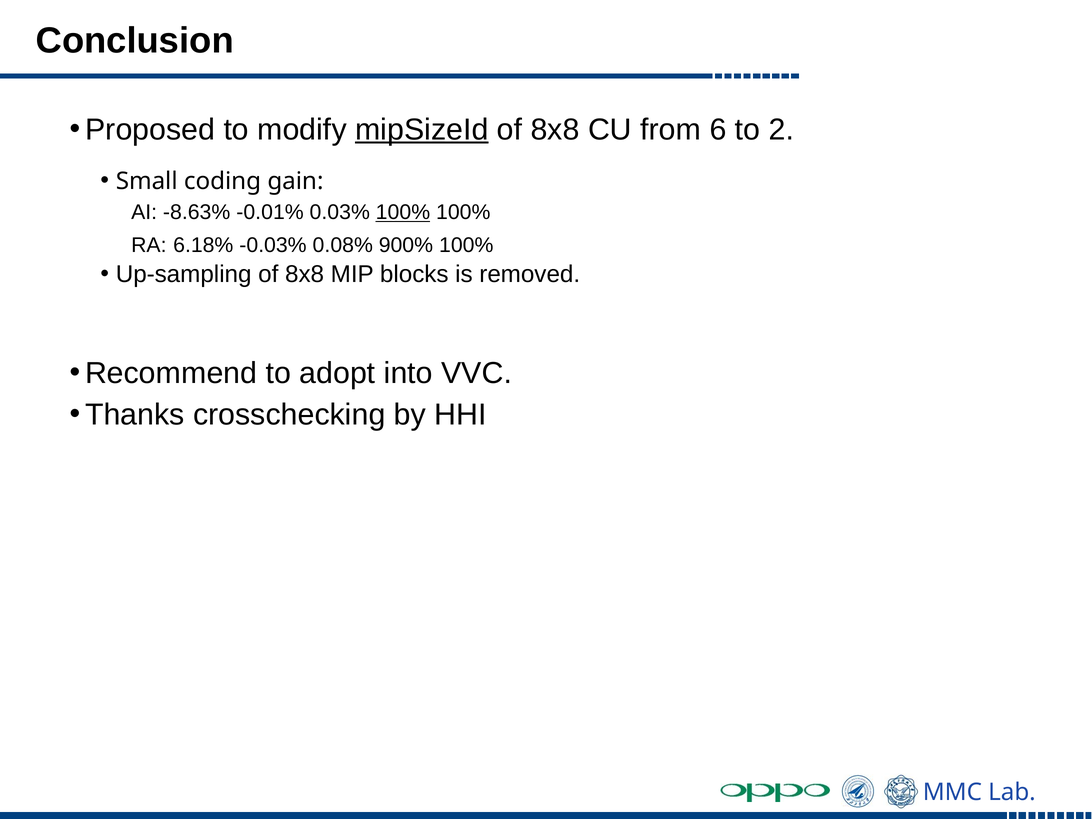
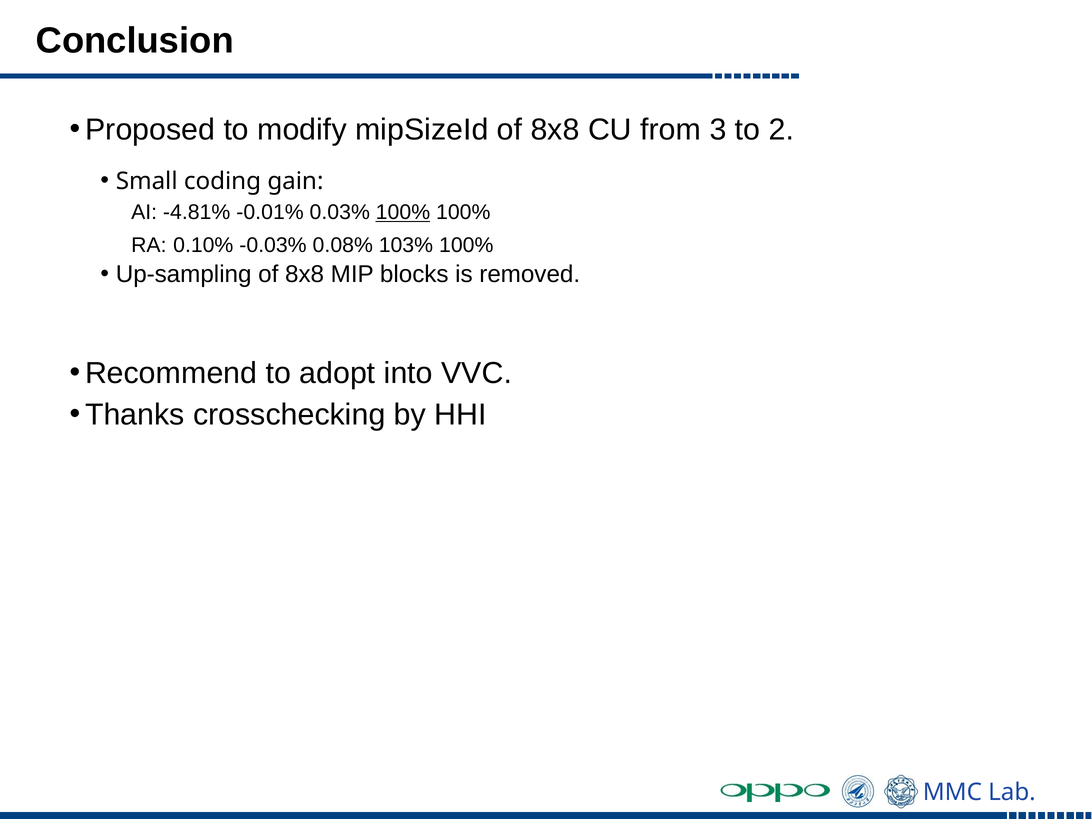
mipSizeId underline: present -> none (422, 130)
6: 6 -> 3 (718, 130)
-8.63%: -8.63% -> -4.81% (197, 212)
6.18%: 6.18% -> 0.10% (203, 245)
900%: 900% -> 103% (406, 245)
